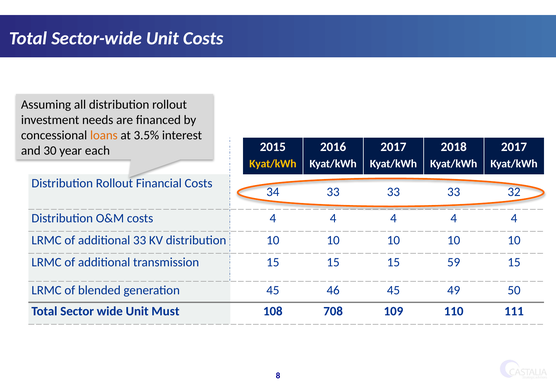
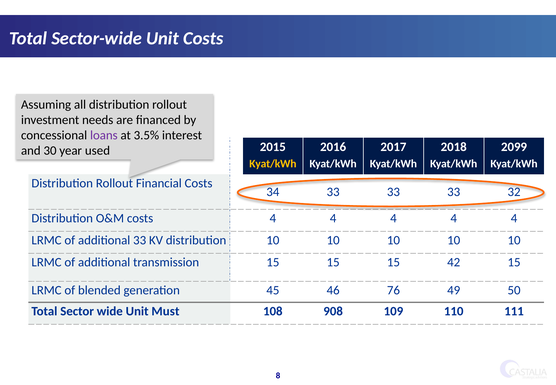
loans colour: orange -> purple (104, 135)
2017: 2017 -> 2099 (514, 147)
each: each -> used (97, 151)
59: 59 -> 42 (454, 262)
46 45: 45 -> 76 (393, 290)
708: 708 -> 908 (333, 311)
